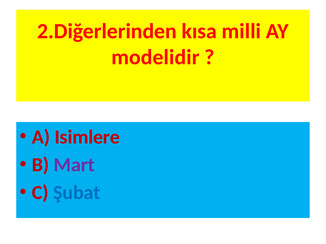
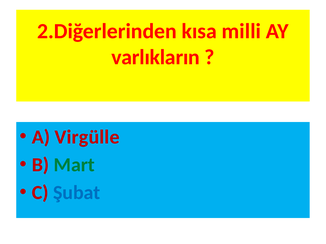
modelidir: modelidir -> varlıkların (156, 57)
Isimlere: Isimlere -> Virgülle (87, 137)
Mart colour: purple -> green (74, 165)
